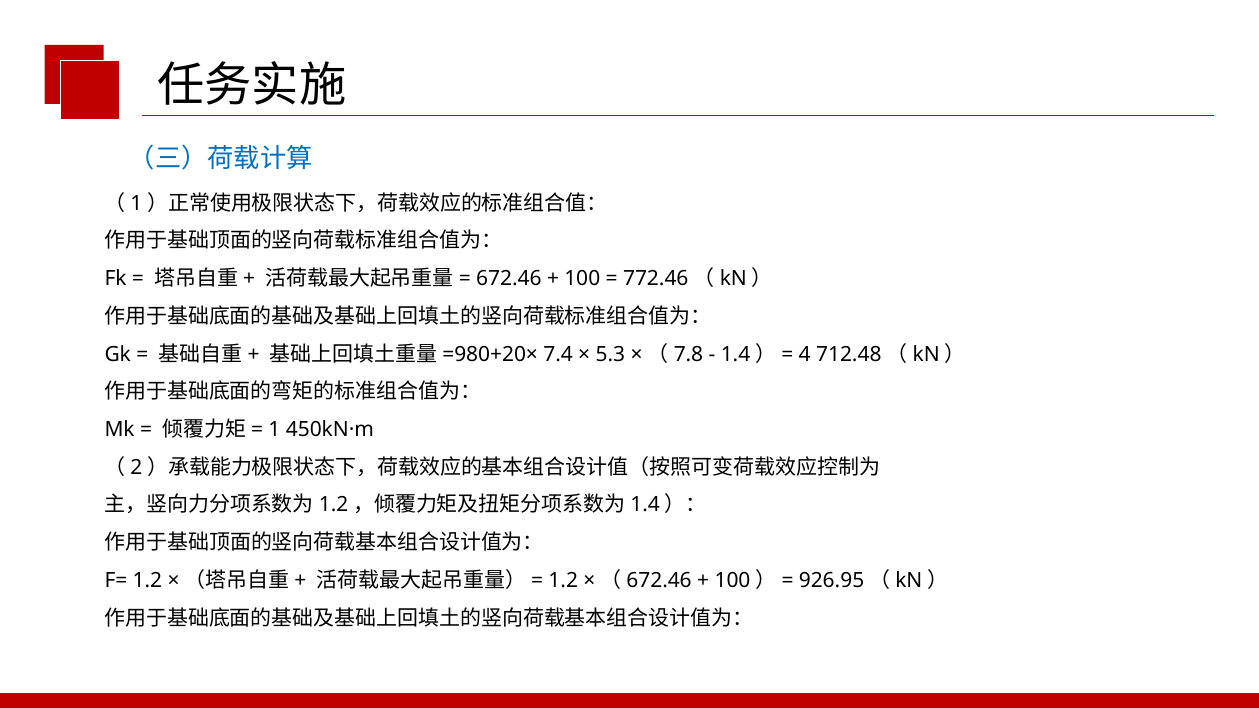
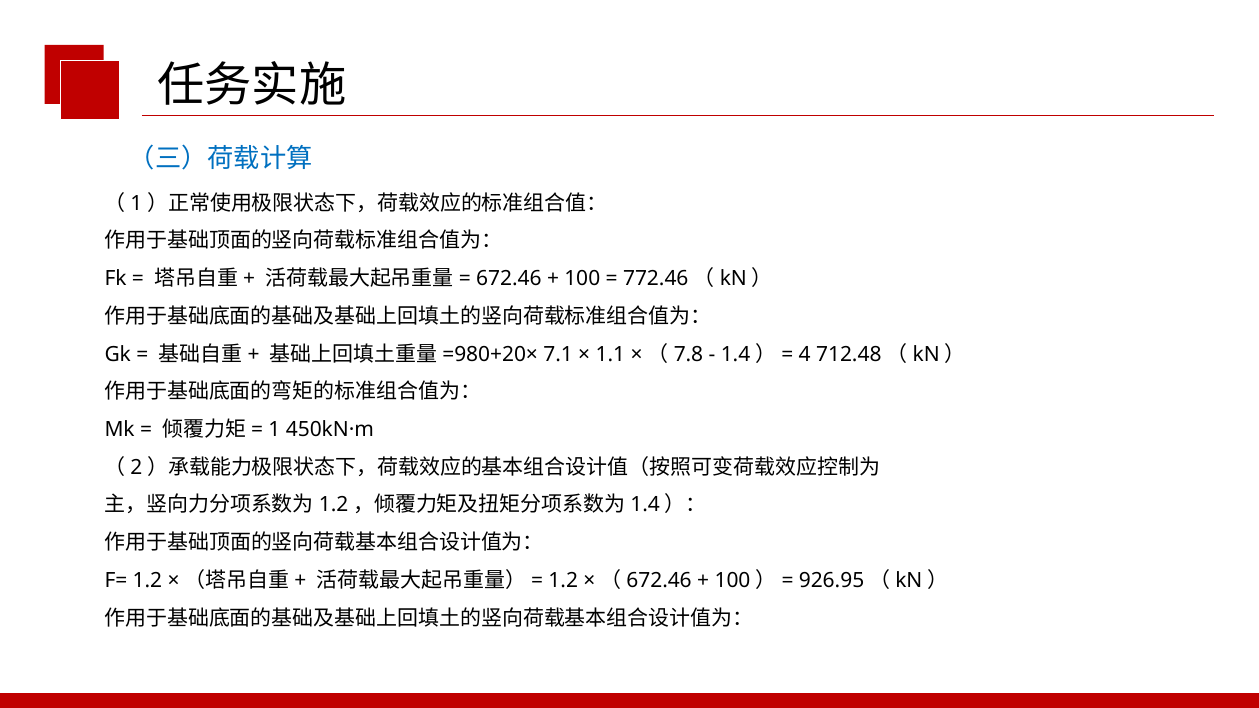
7.4: 7.4 -> 7.1 (558, 354)
5.3: 5.3 -> 1.1 (610, 354)
